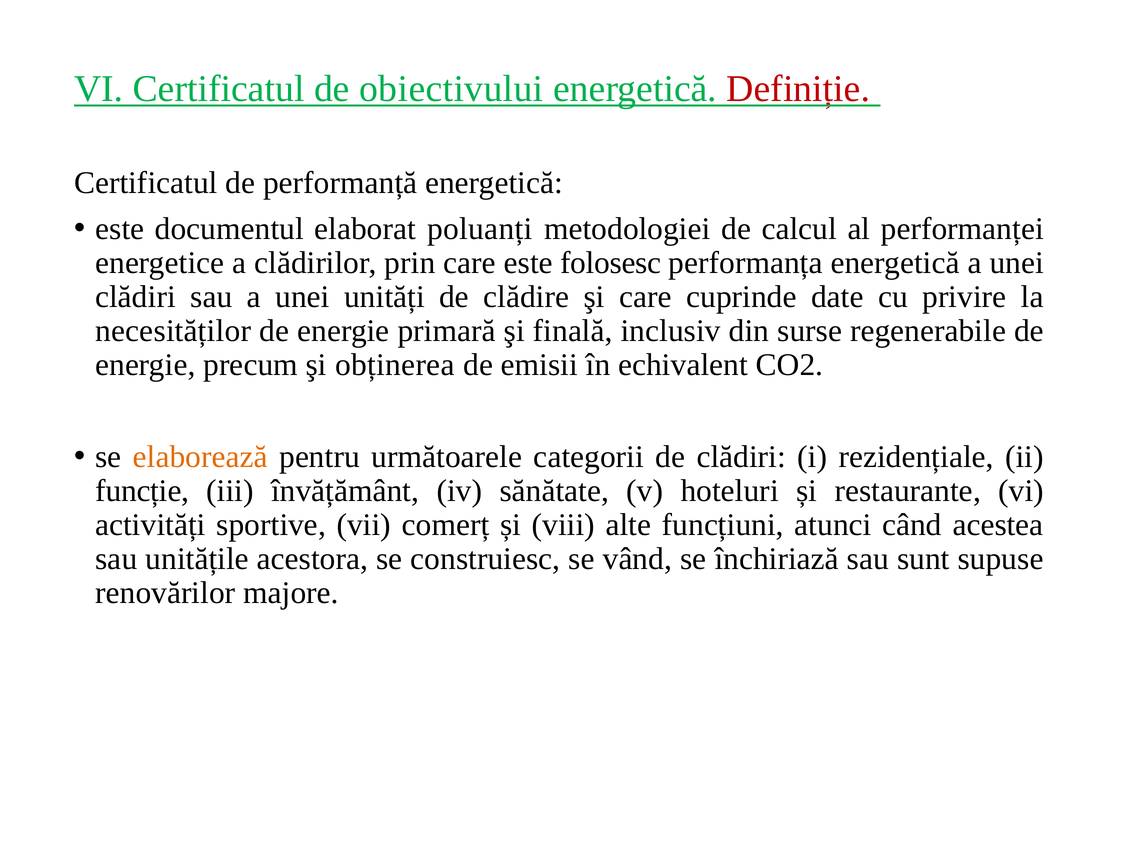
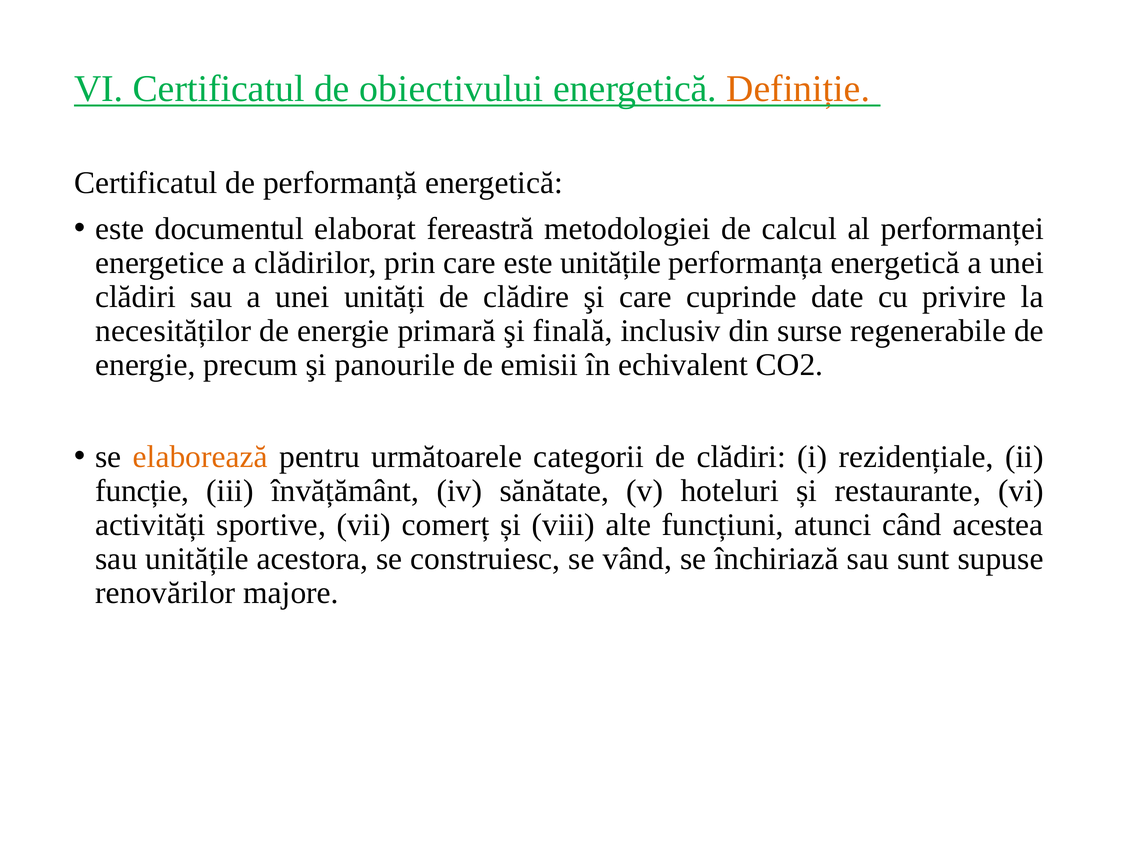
Definiție colour: red -> orange (798, 89)
poluanți: poluanți -> fereastră (480, 229)
este folosesc: folosesc -> unitățile (611, 263)
obținerea: obținerea -> panourile (395, 365)
